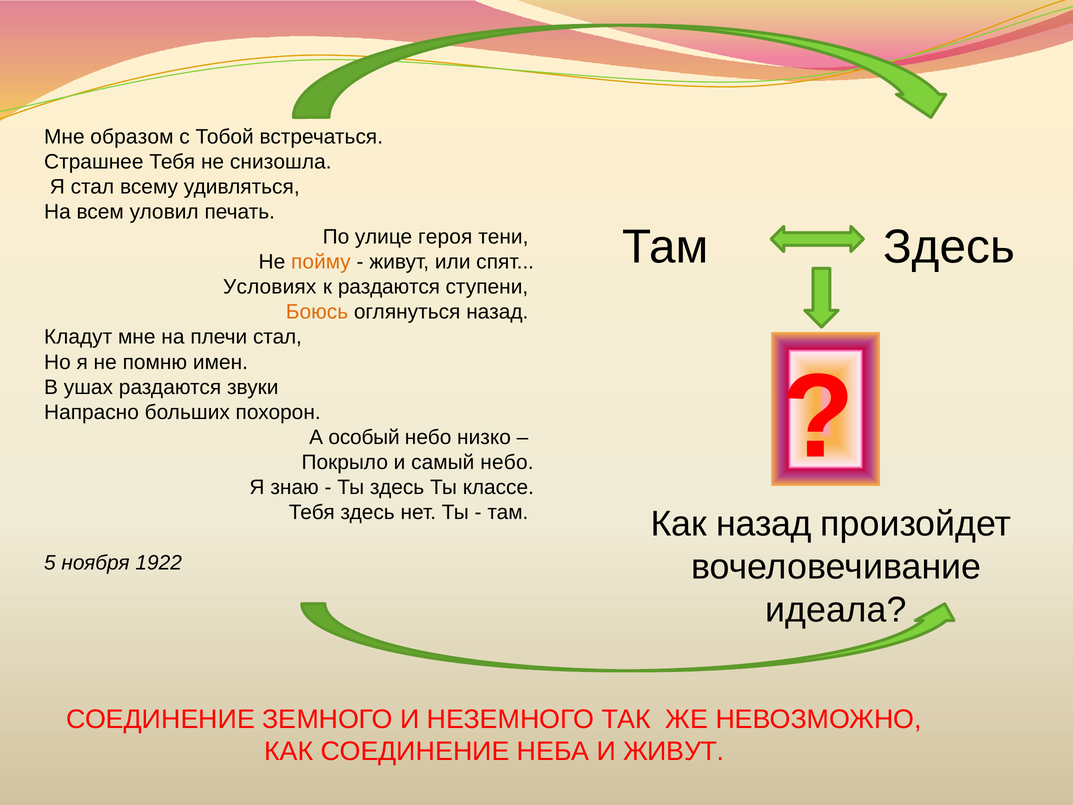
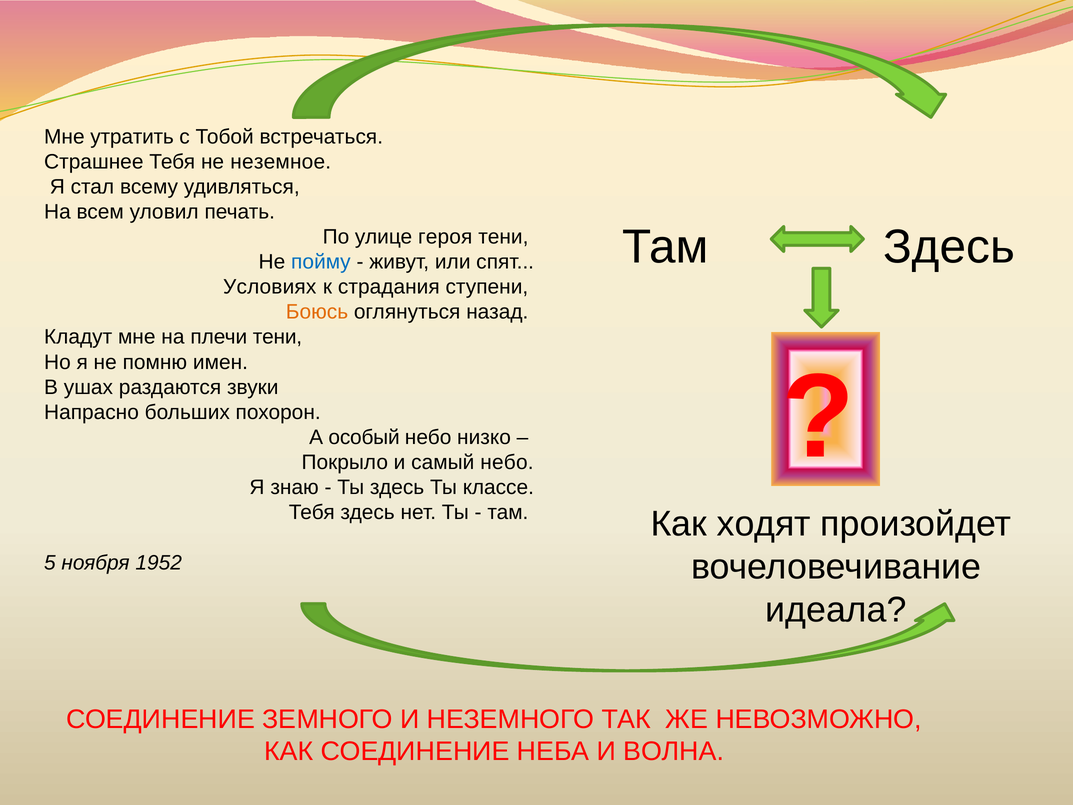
образом: образом -> утратить (132, 137)
снизошла: снизошла -> неземное (281, 162)
пойму colour: orange -> blue (321, 262)
к раздаются: раздаются -> страдания (389, 287)
плечи стал: стал -> тени (277, 337)
Как назад: назад -> ходят (764, 524)
1922: 1922 -> 1952 (159, 562)
И ЖИВУТ: ЖИВУТ -> ВОЛНА (674, 751)
